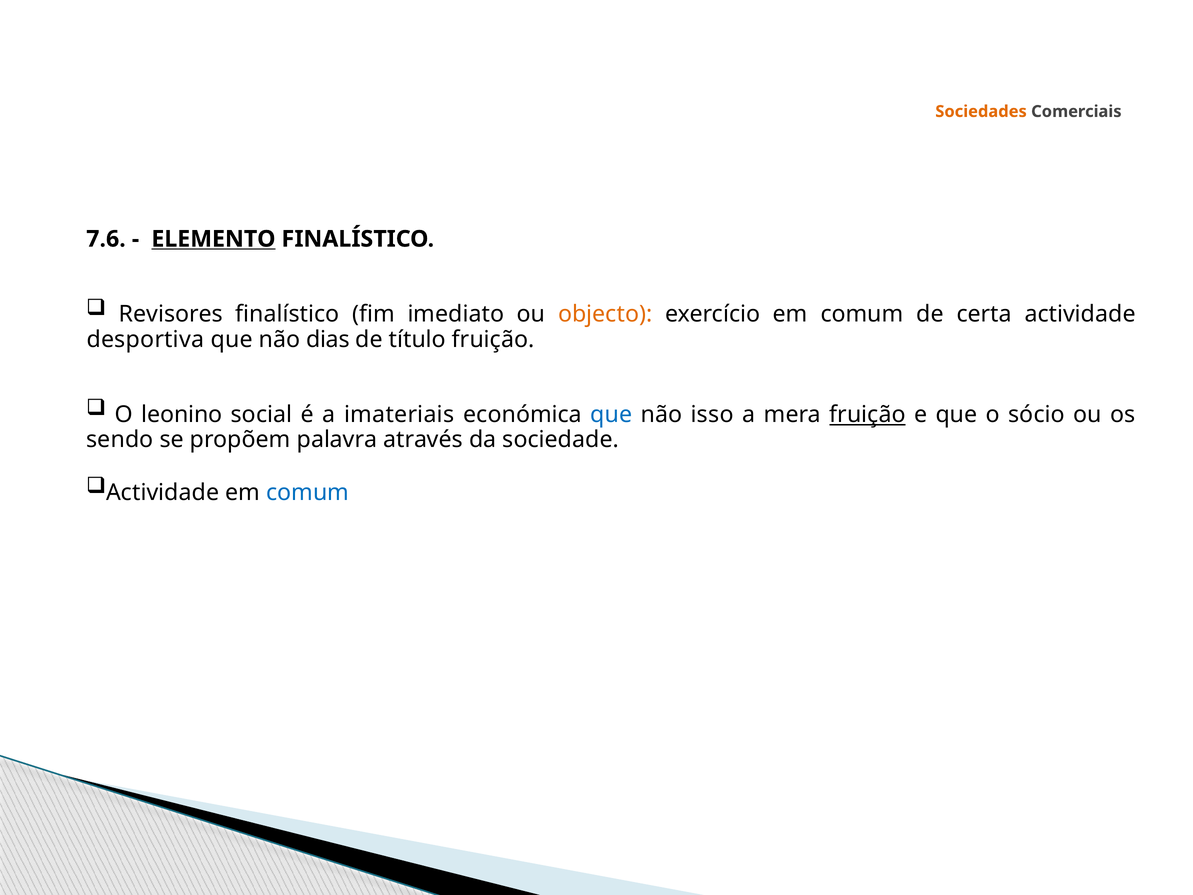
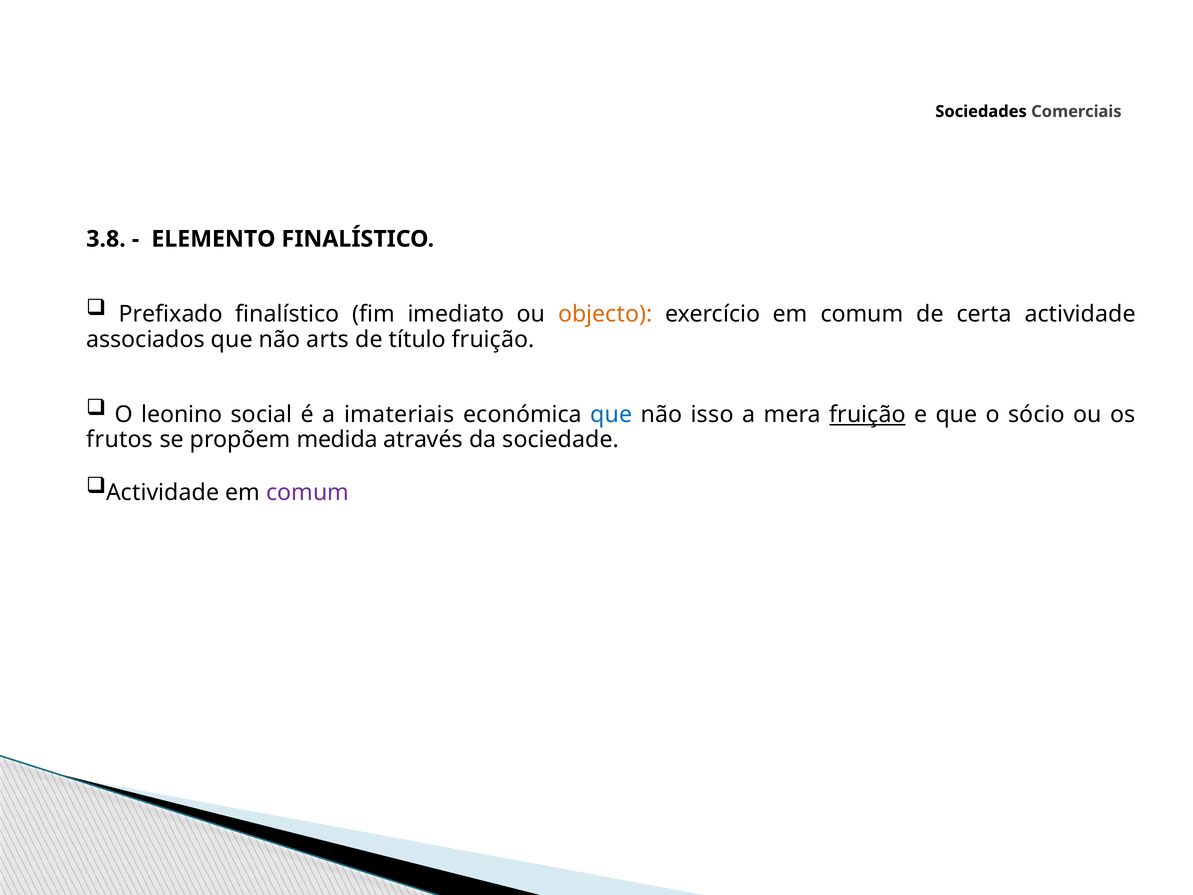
Sociedades colour: orange -> black (981, 111)
7.6: 7.6 -> 3.8 (106, 239)
ELEMENTO underline: present -> none (213, 239)
Revisores: Revisores -> Prefixado (171, 314)
desportiva: desportiva -> associados (146, 339)
dias: dias -> arts (328, 339)
sendo: sendo -> frutos (120, 440)
palavra: palavra -> medida (337, 440)
comum colour: blue -> purple (308, 493)
